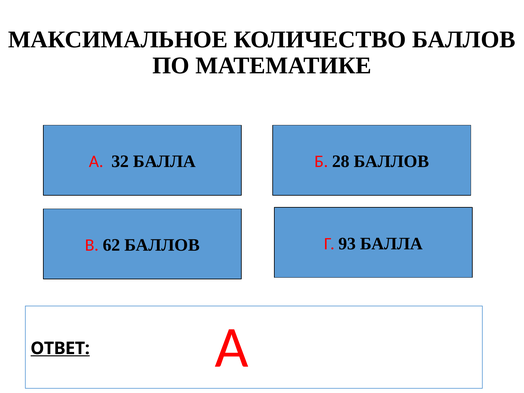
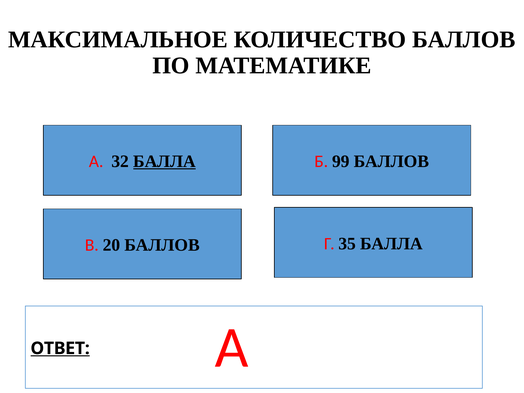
БАЛЛА underline: none -> present (164, 161)
28: 28 -> 99 (341, 161)
62: 62 -> 20 (111, 245)
93: 93 -> 35 (347, 244)
